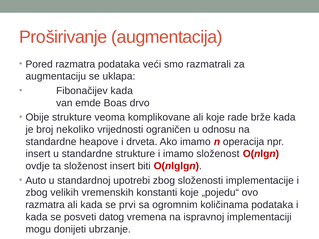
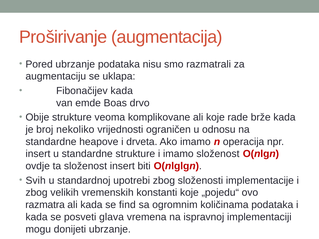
Pored razmatra: razmatra -> ubrzanje (75, 64)
veći: veći -> nisu (152, 64)
Auto: Auto -> Svih (36, 181)
prvi: prvi -> find (127, 205)
datog: datog -> glava (112, 217)
